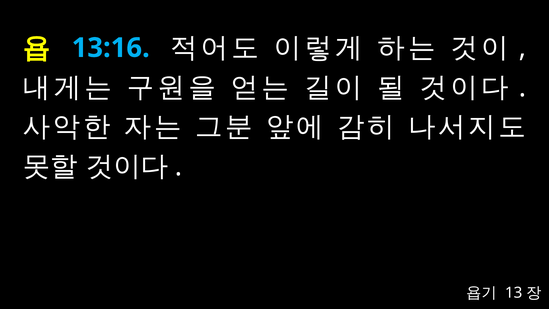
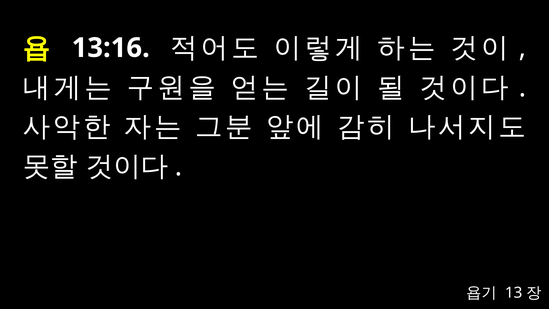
13:16 colour: light blue -> white (111, 48)
